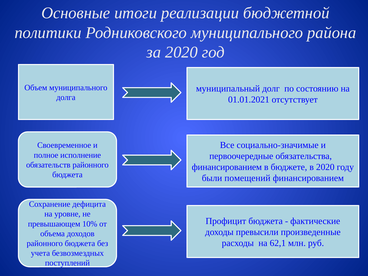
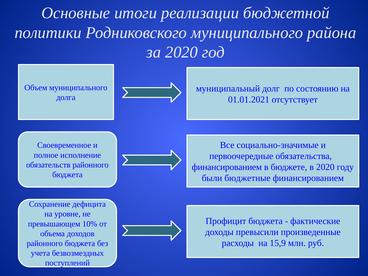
помещений: помещений -> бюджетные (247, 178)
62,1: 62,1 -> 15,9 (278, 243)
